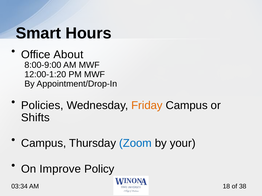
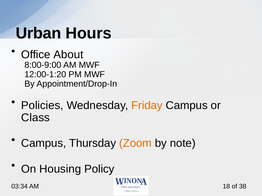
Smart: Smart -> Urban (38, 33)
Shifts: Shifts -> Class (35, 118)
Zoom colour: blue -> orange (135, 144)
your: your -> note (183, 144)
Improve: Improve -> Housing (60, 169)
